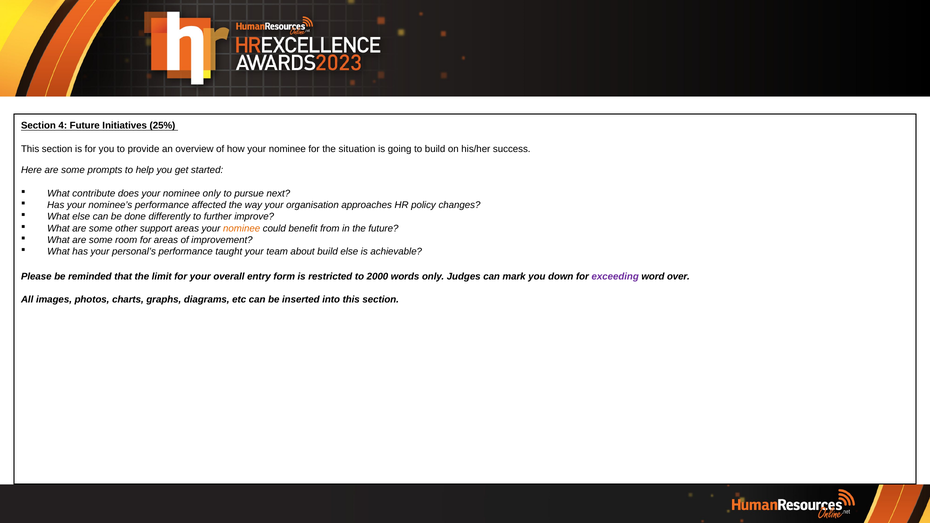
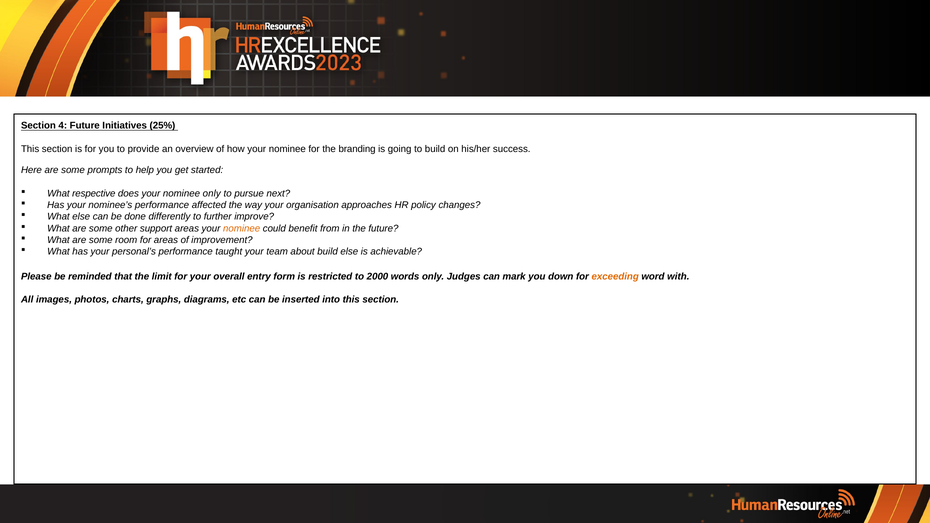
situation: situation -> branding (357, 149)
contribute: contribute -> respective (94, 194)
exceeding colour: purple -> orange (615, 277)
over: over -> with (678, 277)
